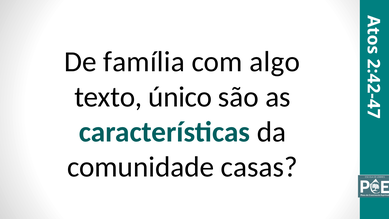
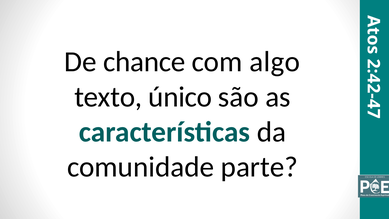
família: família -> chance (144, 62)
casas: casas -> parte (259, 167)
